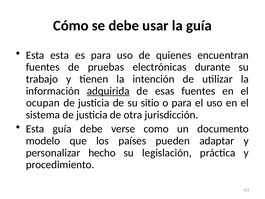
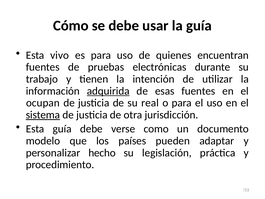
Esta esta: esta -> vivo (60, 55)
sitio: sitio -> real (150, 103)
sistema underline: none -> present (43, 115)
